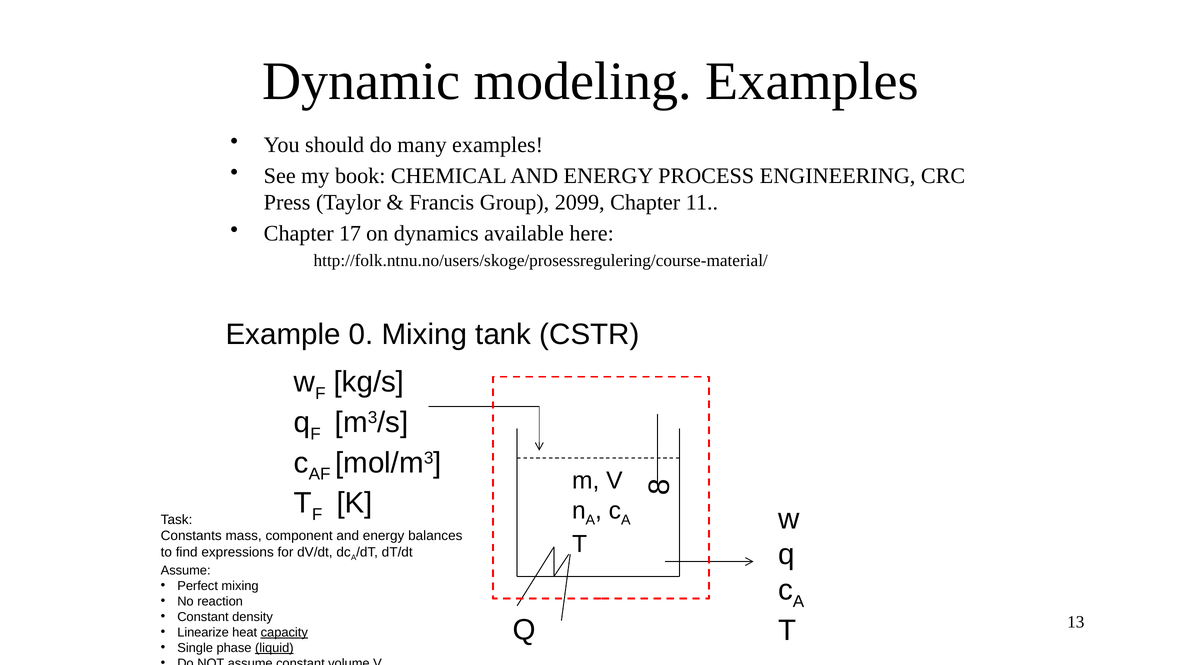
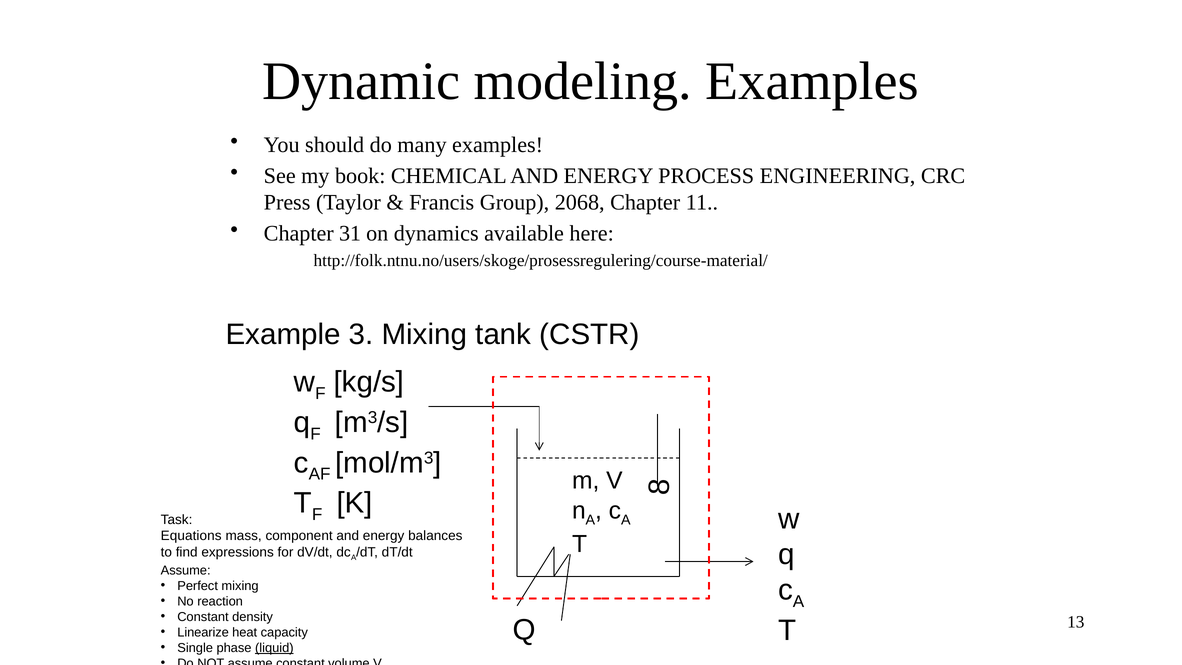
2099: 2099 -> 2068 (580, 202)
17: 17 -> 31 (350, 234)
0: 0 -> 3 (361, 334)
Constants: Constants -> Equations (191, 536)
capacity underline: present -> none (284, 632)
